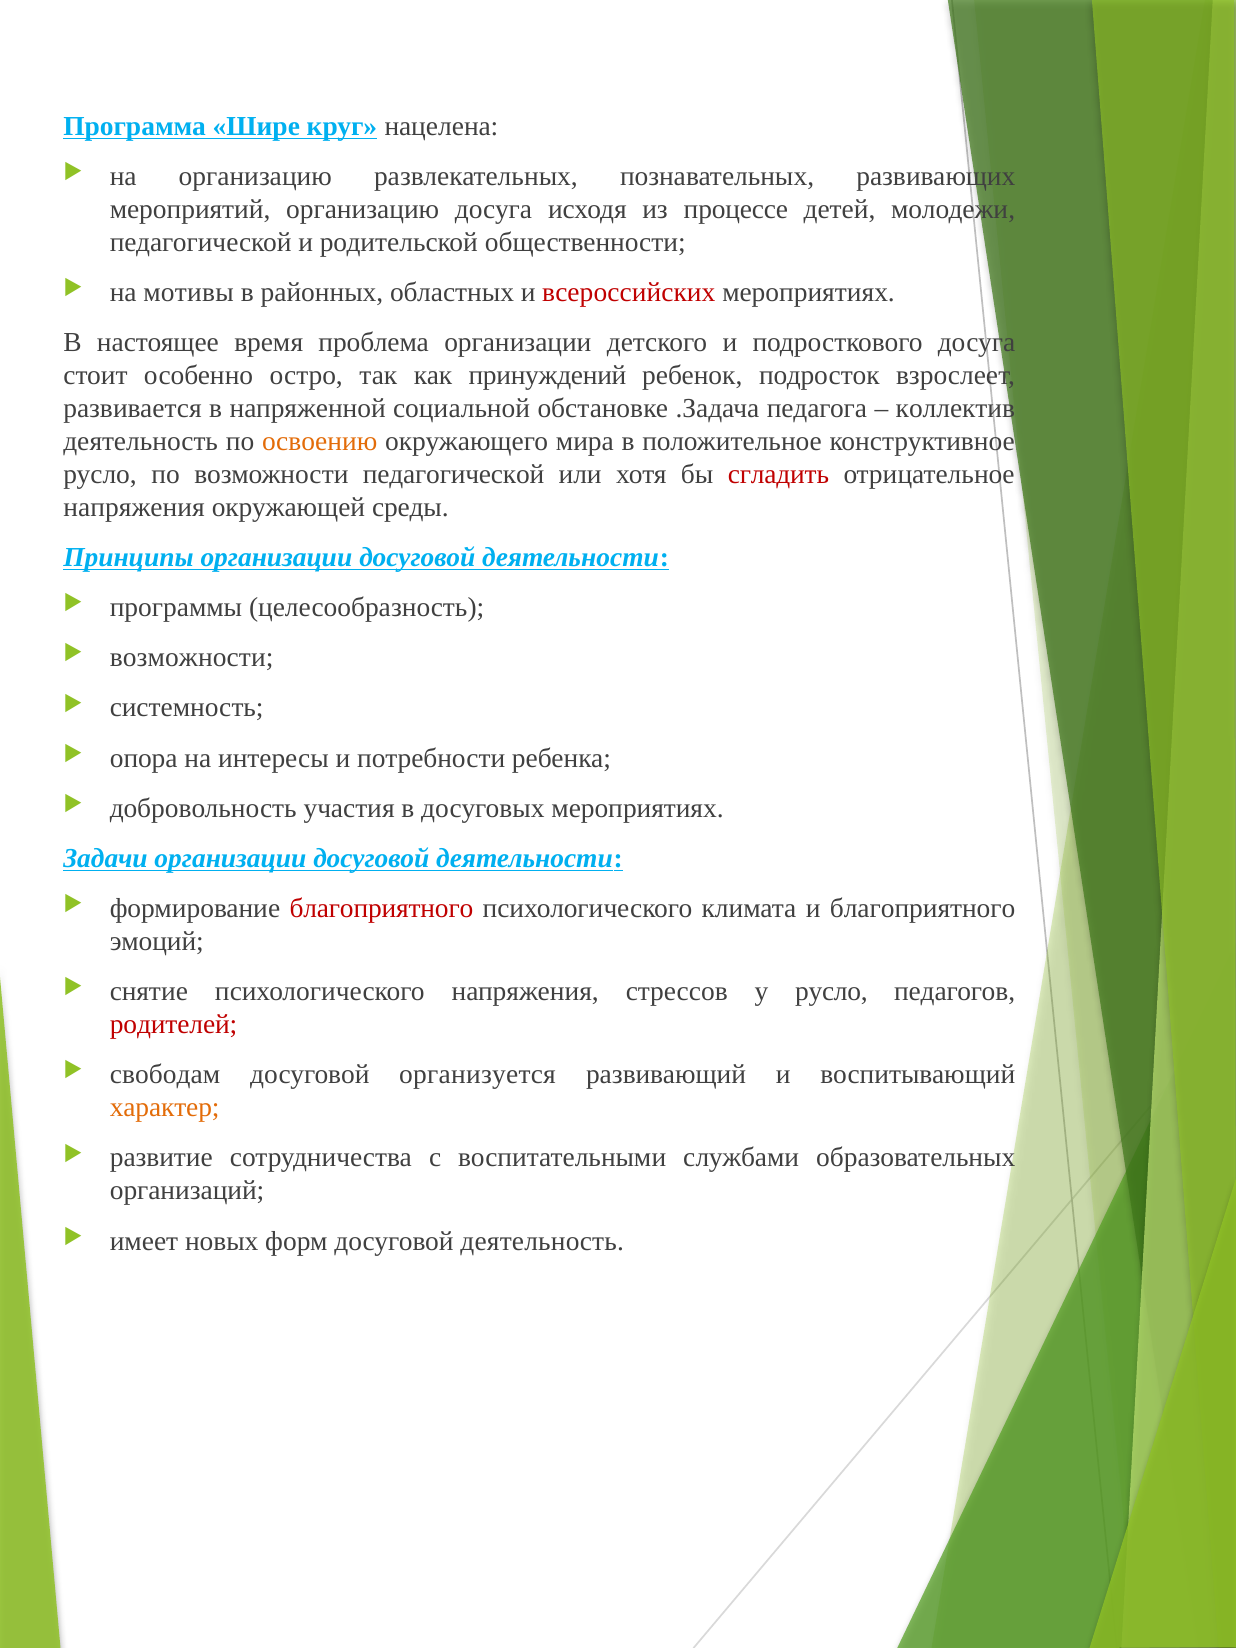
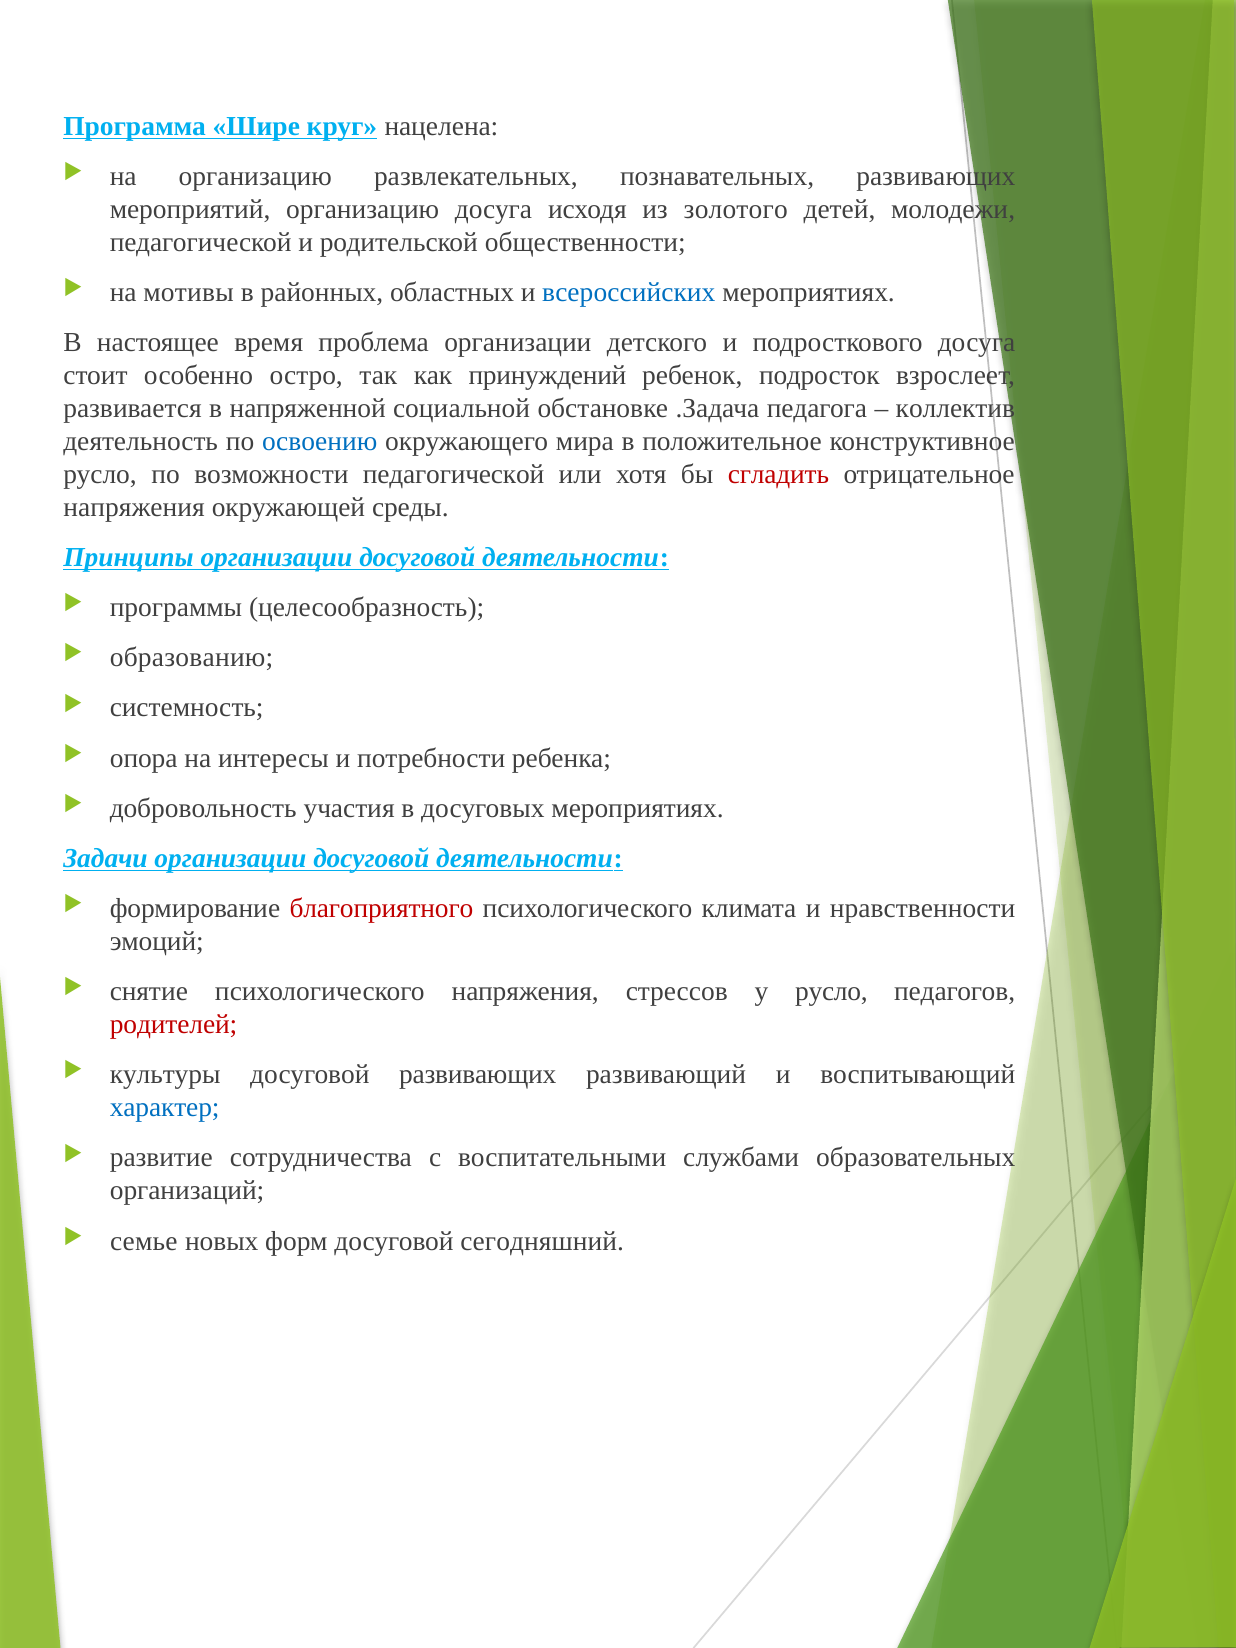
процессе: процессе -> золотого (736, 209)
всероссийских colour: red -> blue (629, 292)
освоению colour: orange -> blue (320, 441)
возможности: возможности -> образованию (192, 658)
и благоприятного: благоприятного -> нравственности (923, 909)
свободам: свободам -> культуры (165, 1075)
досуговой организуется: организуется -> развивающих (478, 1075)
характер colour: orange -> blue (165, 1108)
имеет: имеет -> семье (144, 1241)
досуговой деятельность: деятельность -> сегодняшний (542, 1241)
